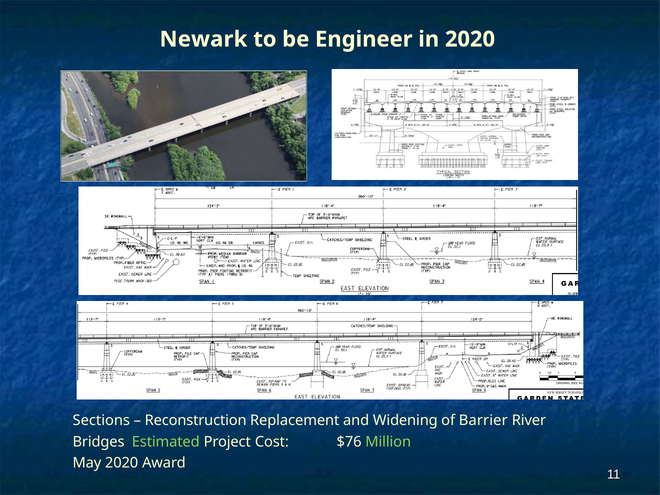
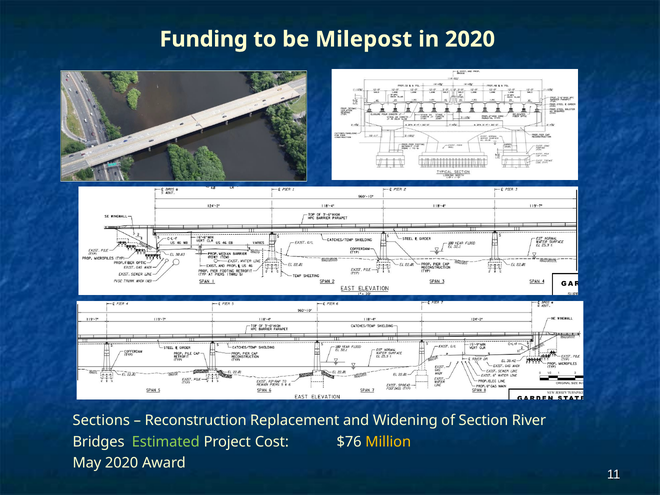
Newark: Newark -> Funding (204, 39)
Engineer: Engineer -> Milepost (364, 39)
Barrier: Barrier -> Section (483, 421)
Million colour: light green -> yellow (388, 442)
